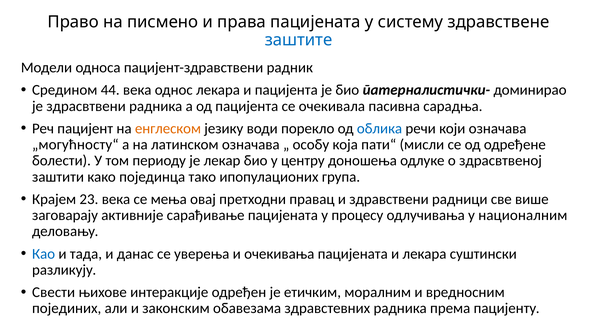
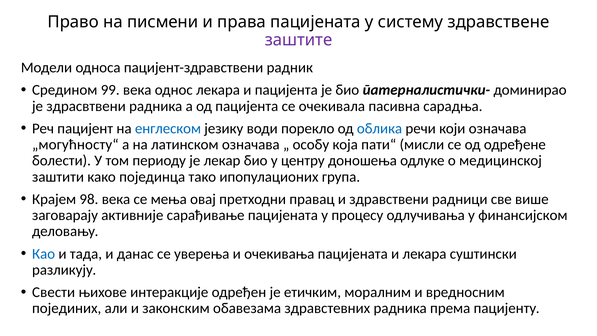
писмено: писмено -> писмени (163, 22)
заштите colour: blue -> purple (299, 40)
44: 44 -> 99 (110, 90)
енглеском colour: orange -> blue (168, 128)
здрасвтвеној: здрасвтвеној -> медицинској (500, 161)
23: 23 -> 98 (89, 199)
националним: националним -> финансијском (523, 215)
